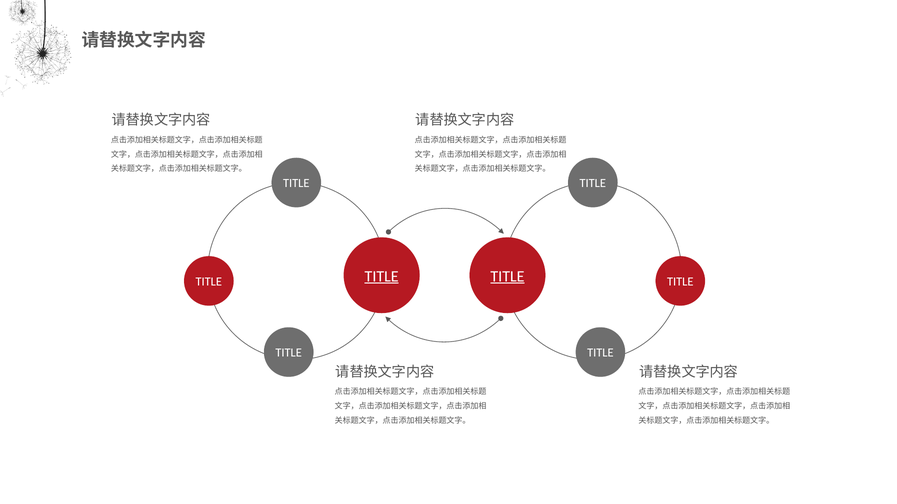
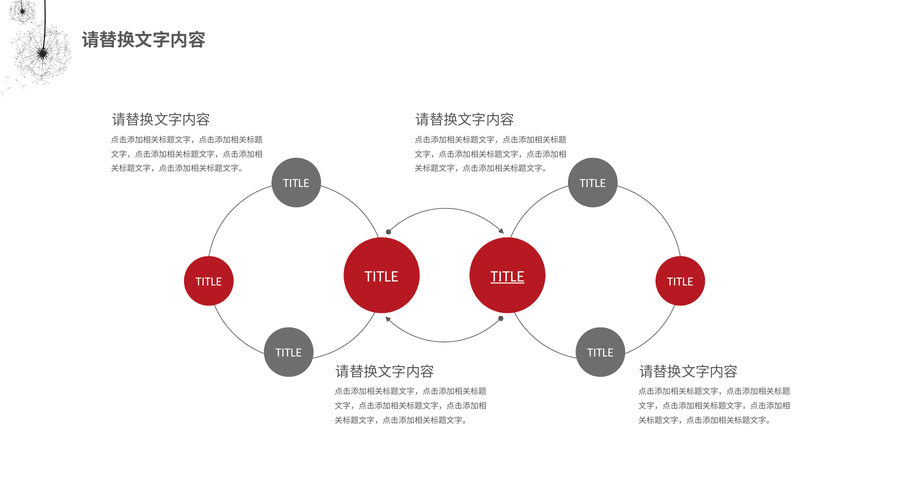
TITLE underline: present -> none (382, 277)
